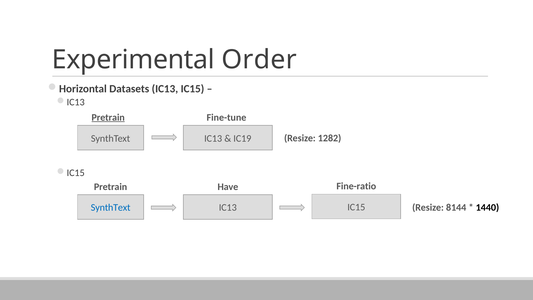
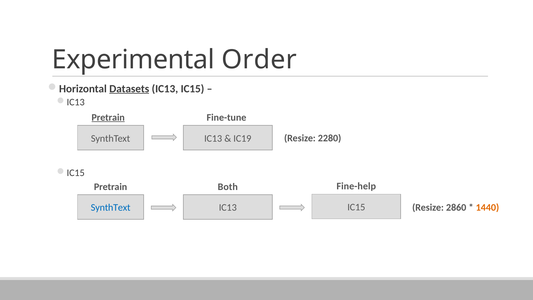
Datasets underline: none -> present (129, 89)
1282: 1282 -> 2280 (330, 138)
Fine-ratio: Fine-ratio -> Fine-help (356, 186)
Have: Have -> Both (228, 187)
8144: 8144 -> 2860 (456, 207)
1440 colour: black -> orange (487, 207)
